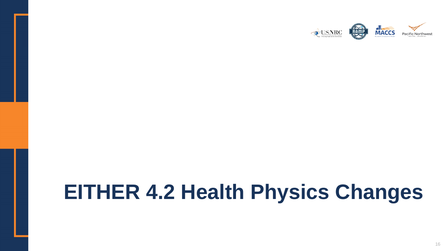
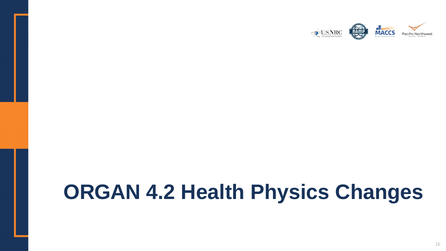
EITHER: EITHER -> ORGAN (102, 192)
